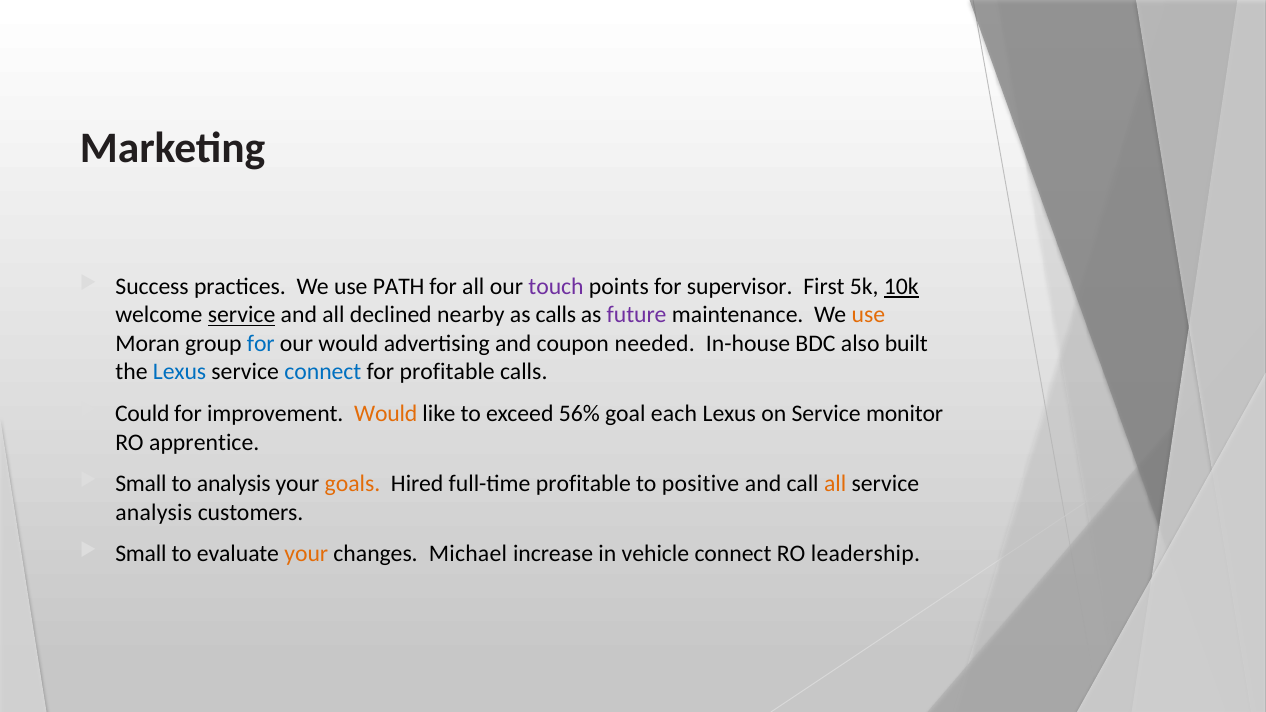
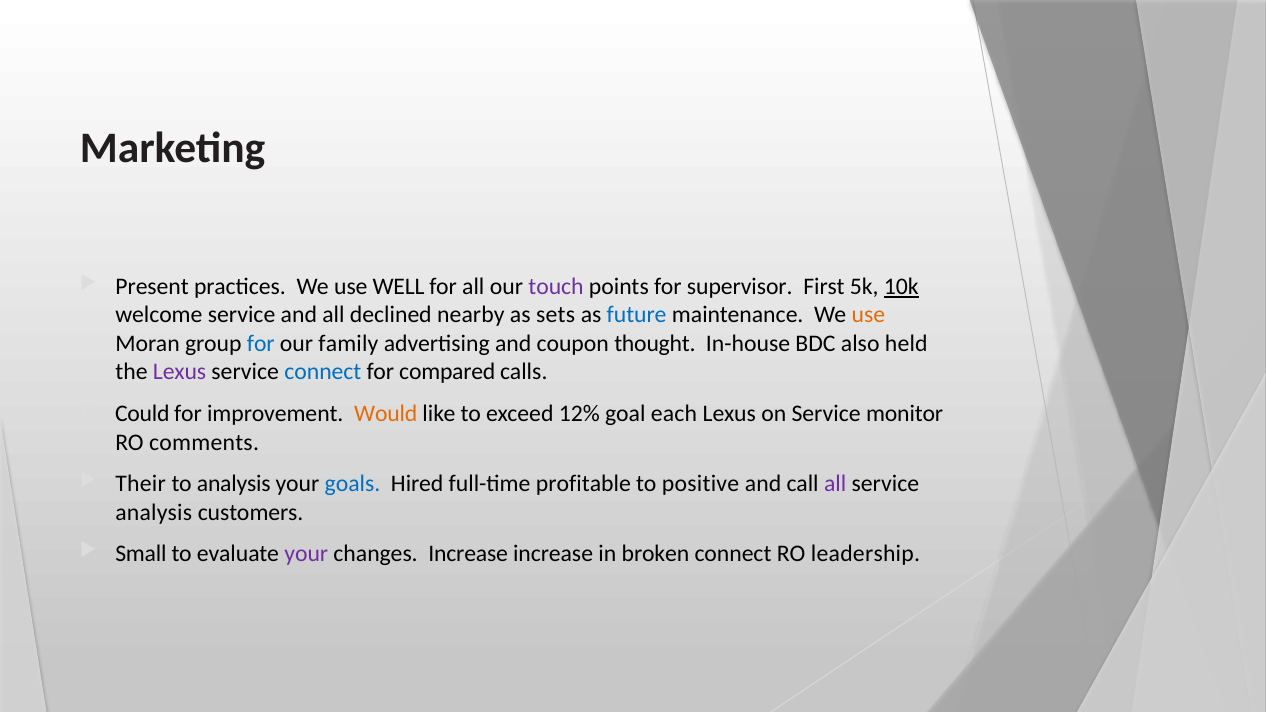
Success: Success -> Present (152, 287)
PATH: PATH -> WELL (399, 287)
service underline: present -> none (242, 315)
as calls: calls -> sets (556, 315)
future colour: purple -> blue (637, 315)
our would: would -> family (348, 344)
needed: needed -> thought (655, 344)
built: built -> held (906, 344)
Lexus colour: blue -> purple (180, 372)
for profitable: profitable -> compared (447, 372)
56%: 56% -> 12% (579, 414)
apprentice: apprentice -> comments (204, 442)
Small: Small -> Their (141, 484)
goals colour: orange -> blue (353, 484)
all colour: orange -> purple (835, 484)
your colour: orange -> purple (306, 554)
changes Michael: Michael -> Increase (468, 554)
vehicle: vehicle -> broken (655, 554)
